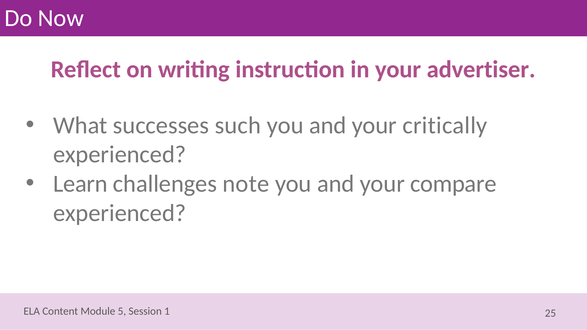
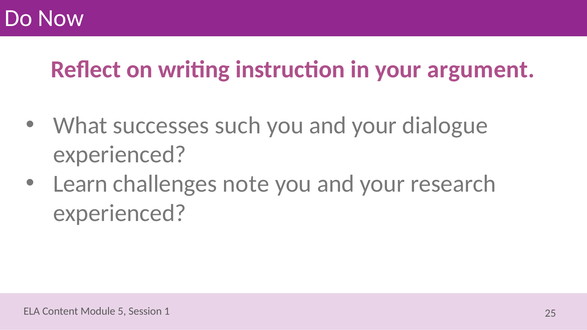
advertiser: advertiser -> argument (481, 70)
critically: critically -> dialogue (445, 125)
compare: compare -> research (453, 184)
